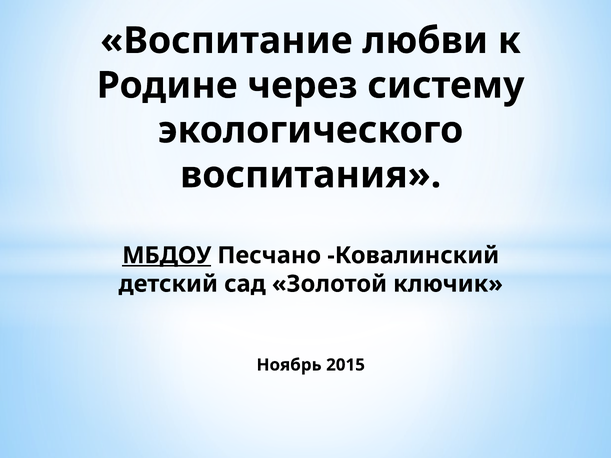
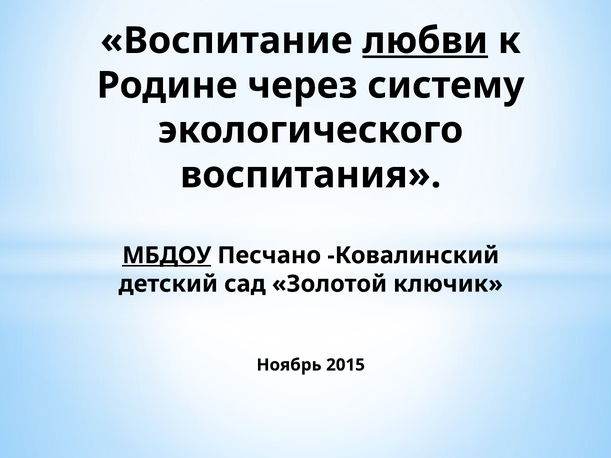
любви underline: none -> present (425, 41)
